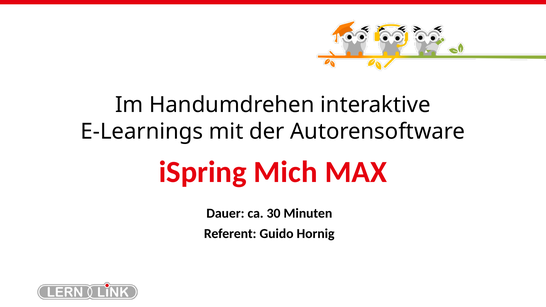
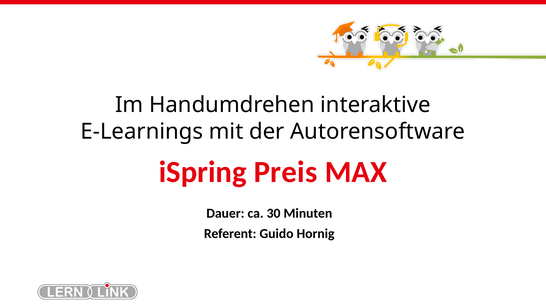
Mich: Mich -> Preis (286, 172)
